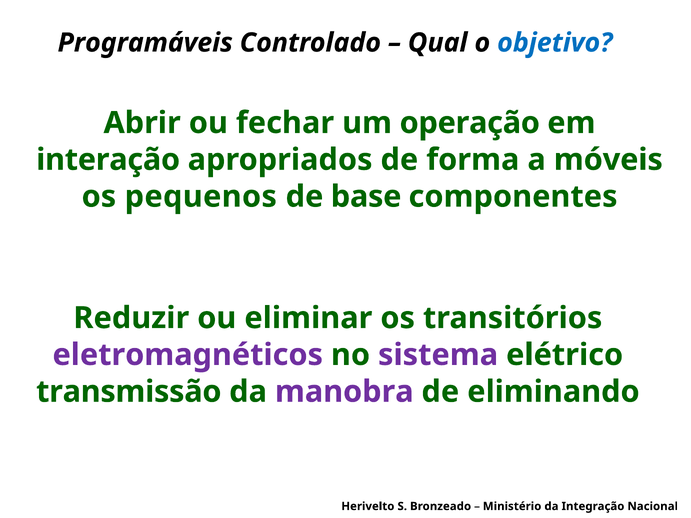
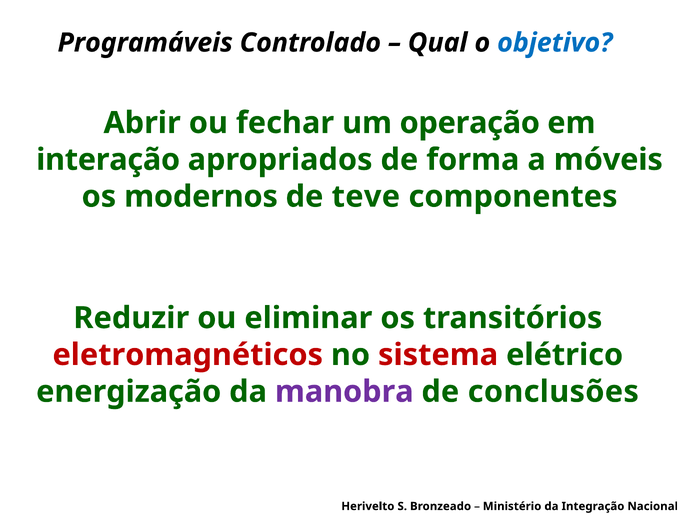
pequenos: pequenos -> modernos (201, 197)
base: base -> teve (366, 197)
eletromagnéticos colour: purple -> red (188, 355)
sistema colour: purple -> red (438, 355)
transmissão: transmissão -> energização (129, 392)
eliminando: eliminando -> conclusões (553, 392)
